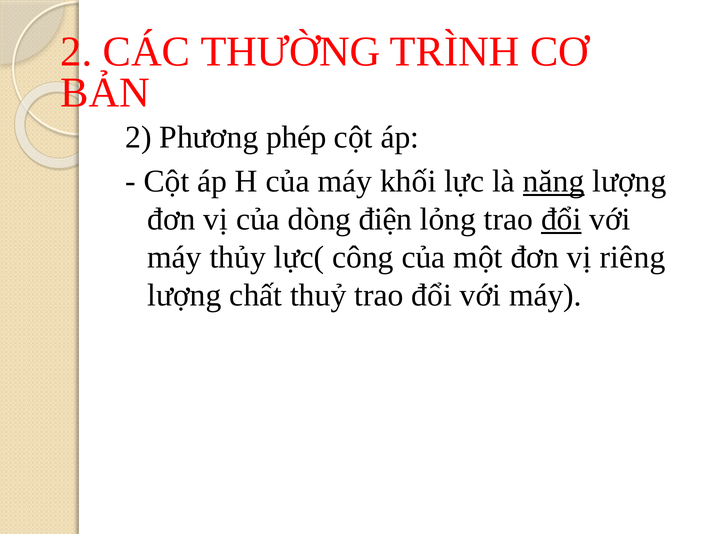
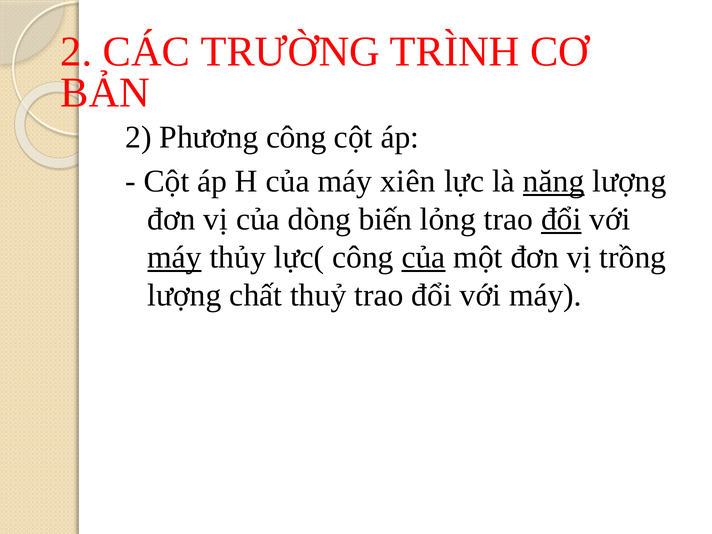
THƯỜNG: THƯỜNG -> TRƯỜNG (290, 52)
Phương phép: phép -> công (296, 137)
khối: khối -> xiên (408, 181)
điện: điện -> biến (386, 219)
máy underline: none -> present (175, 257)
của underline: none -> present (424, 257)
riêng: riêng -> trồng (633, 257)
